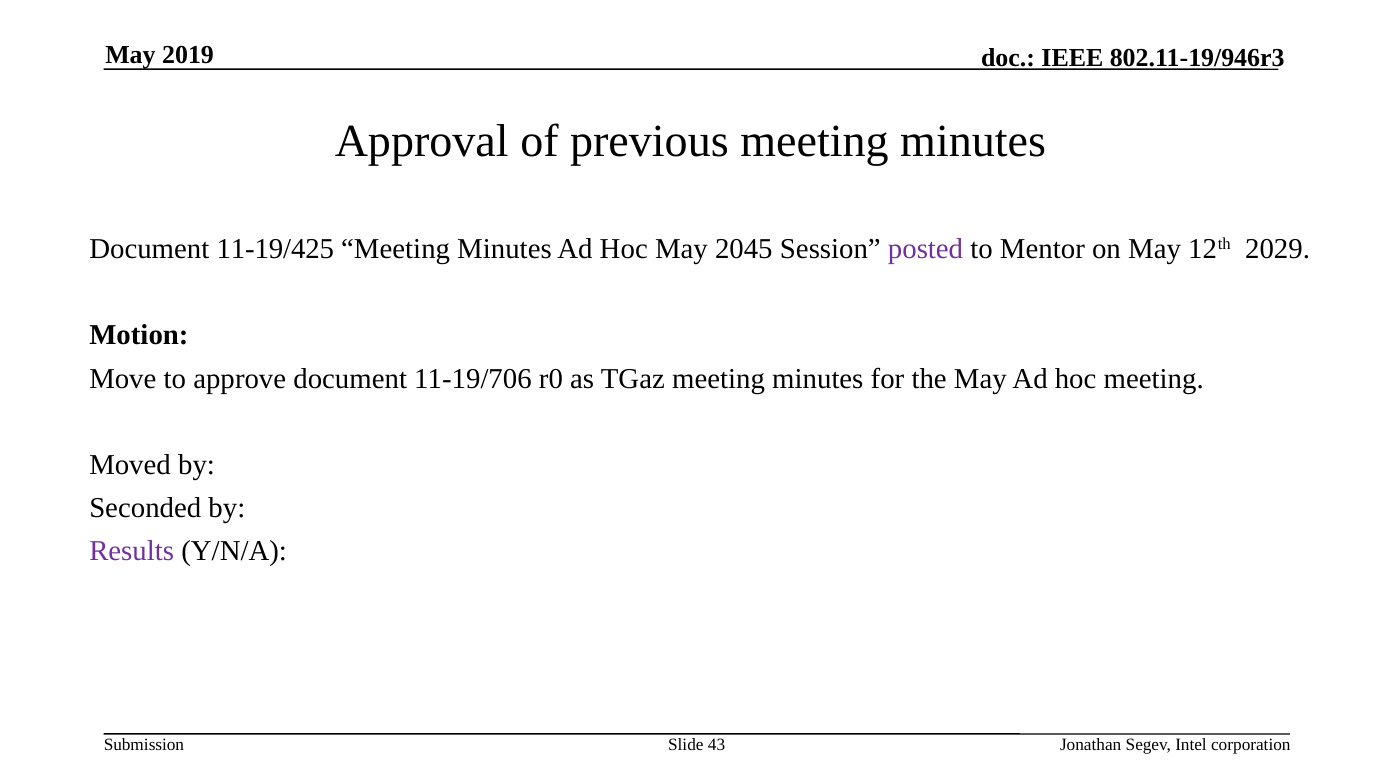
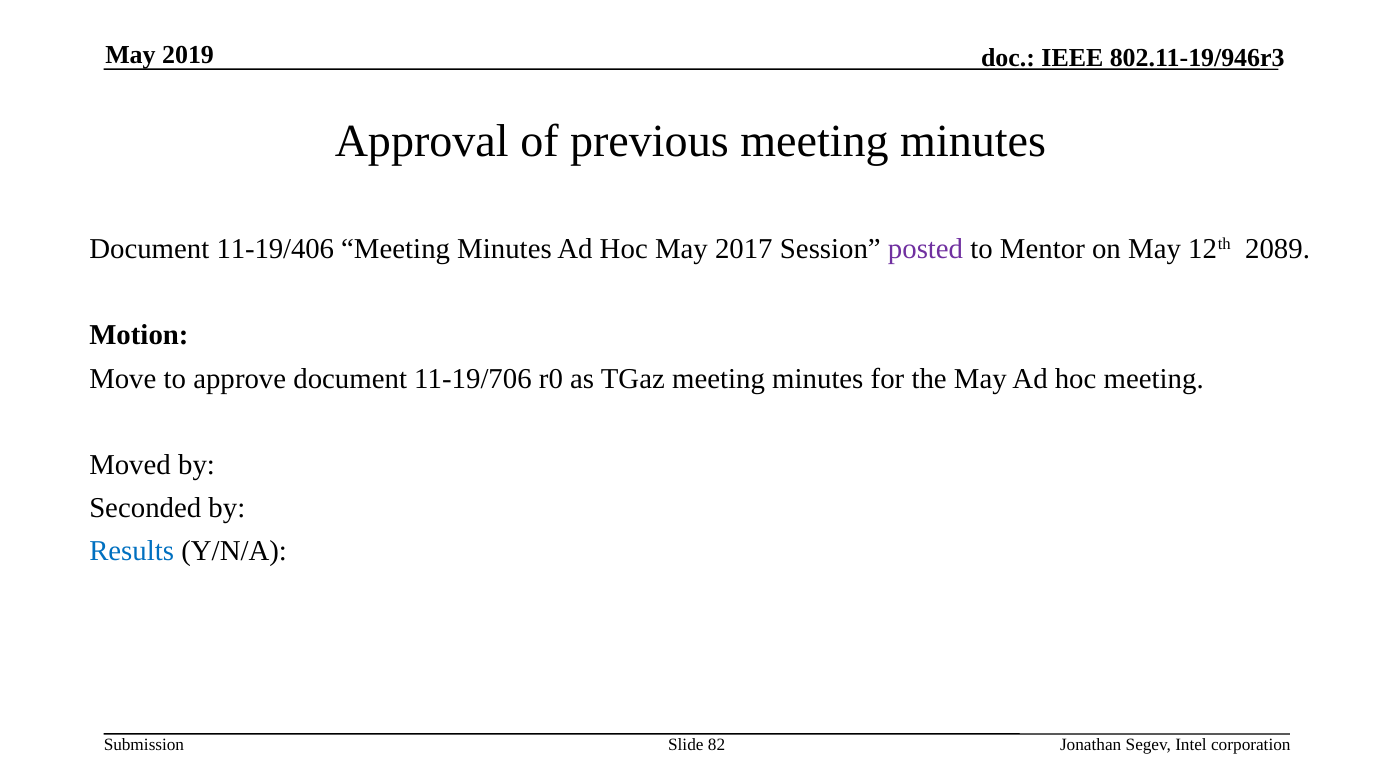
11-19/425: 11-19/425 -> 11-19/406 (275, 249)
2045: 2045 -> 2017 (744, 249)
2029: 2029 -> 2089 (1278, 249)
Results colour: purple -> blue (132, 552)
43: 43 -> 82 (717, 746)
